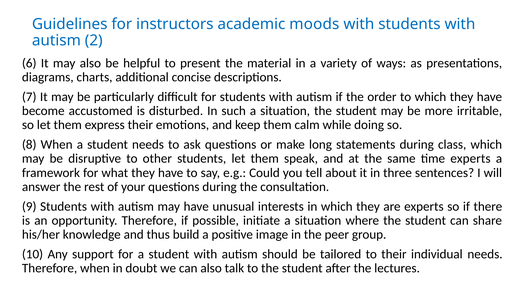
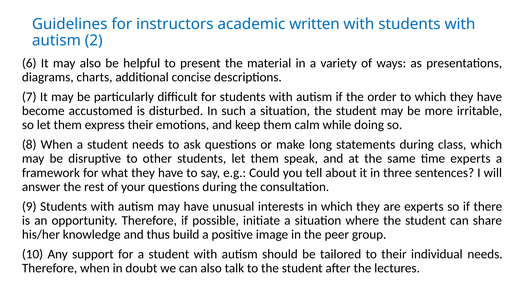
moods: moods -> written (314, 24)
